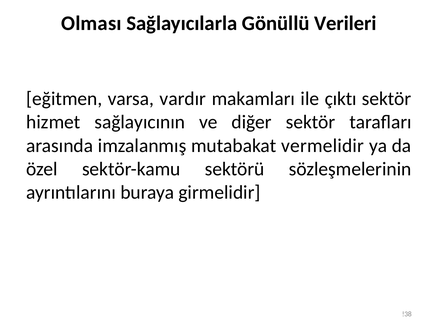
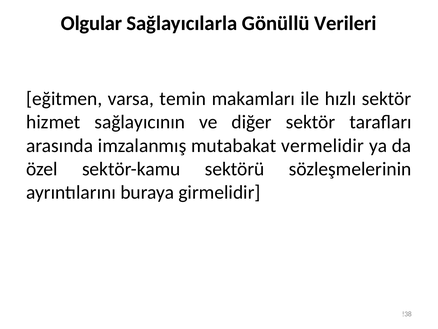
Olması: Olması -> Olgular (92, 23)
vardır: vardır -> temin (183, 99)
çıktı: çıktı -> hızlı (341, 99)
